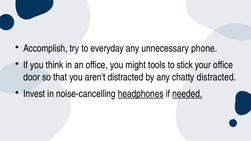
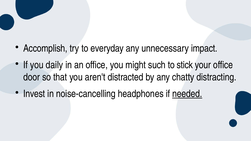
phone: phone -> impact (204, 48)
think: think -> daily (54, 65)
tools: tools -> such (157, 65)
chatty distracted: distracted -> distracting (216, 77)
headphones underline: present -> none (141, 94)
